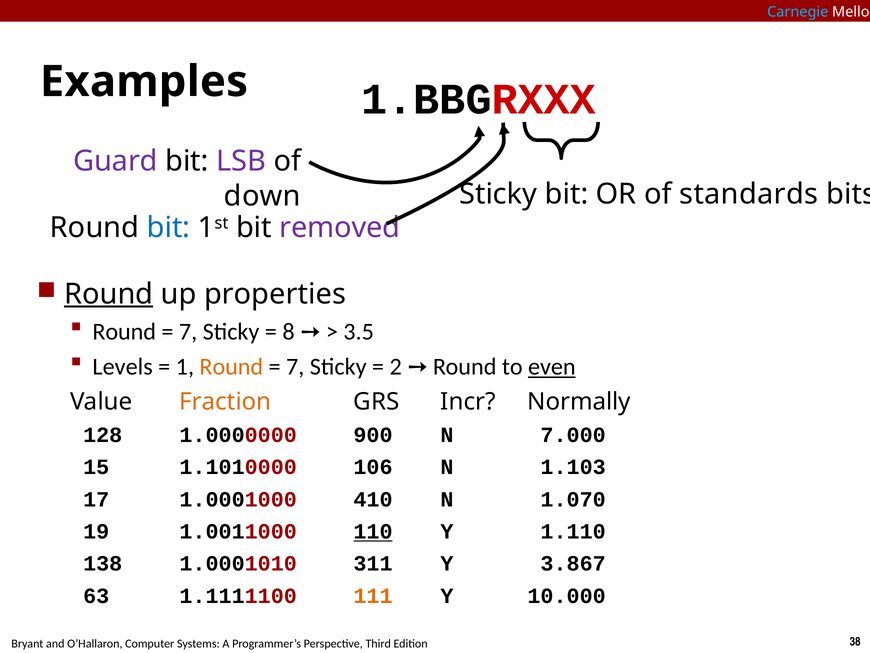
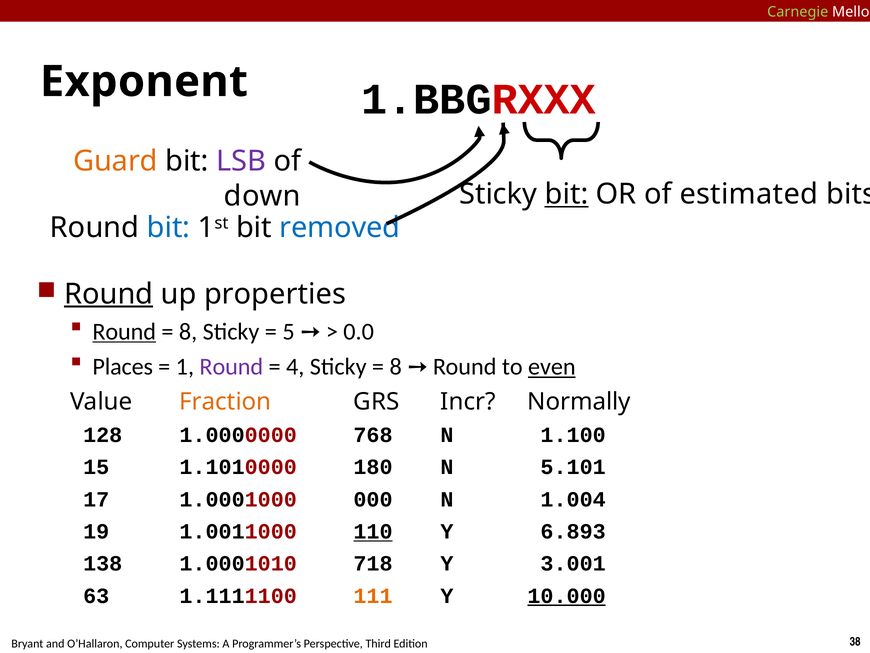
Carnegie colour: light blue -> light green (798, 12)
Examples: Examples -> Exponent (144, 82)
Guard colour: purple -> orange (116, 161)
bit underline: none -> present (567, 194)
standards: standards -> estimated (749, 194)
removed colour: purple -> blue (340, 228)
Round underline: none -> present (124, 331)
7: 7 -> 8 (188, 331)
8: 8 -> 5 (289, 331)
3.5: 3.5 -> 0.0 (359, 331)
Levels: Levels -> Places (123, 366)
Round colour: orange -> purple (231, 366)
7: 7 -> 4 (295, 366)
2: 2 -> 8 (396, 366)
900: 900 -> 768 (373, 435)
7.000: 7.000 -> 1.100 (573, 435)
106: 106 -> 180 (373, 467)
1.103: 1.103 -> 5.101 (573, 467)
410: 410 -> 000 (373, 499)
1.070: 1.070 -> 1.004 (573, 499)
1.110: 1.110 -> 6.893 (573, 531)
311: 311 -> 718 (373, 563)
3.867: 3.867 -> 3.001 (573, 563)
10.000 underline: none -> present (567, 595)
